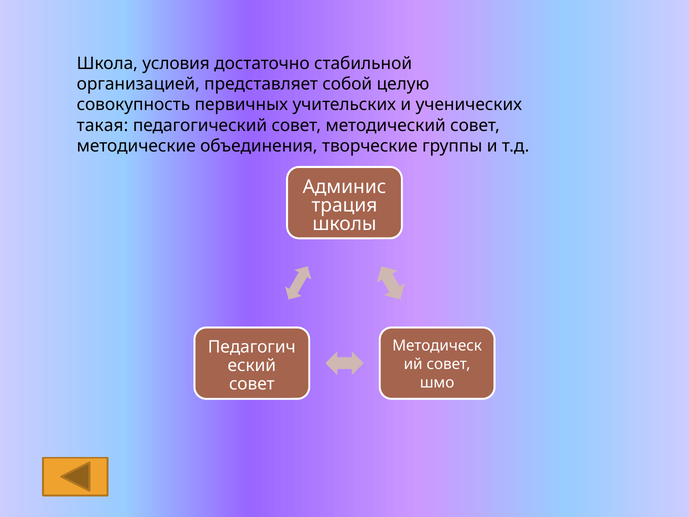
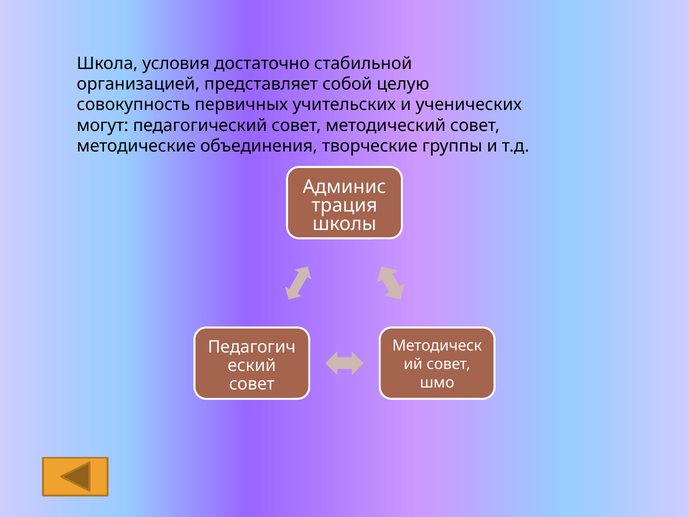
такая: такая -> могут (103, 125)
